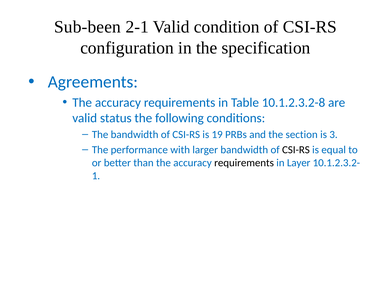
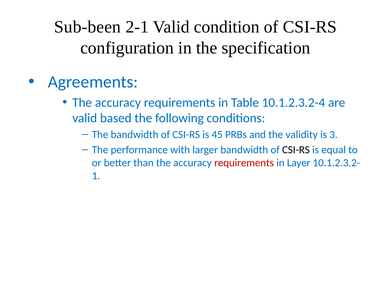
10.1.2.3.2-8: 10.1.2.3.2-8 -> 10.1.2.3.2-4 (294, 103)
status: status -> based (116, 118)
19: 19 -> 45 (217, 135)
section: section -> validity (302, 135)
requirements colour: black -> red (244, 163)
